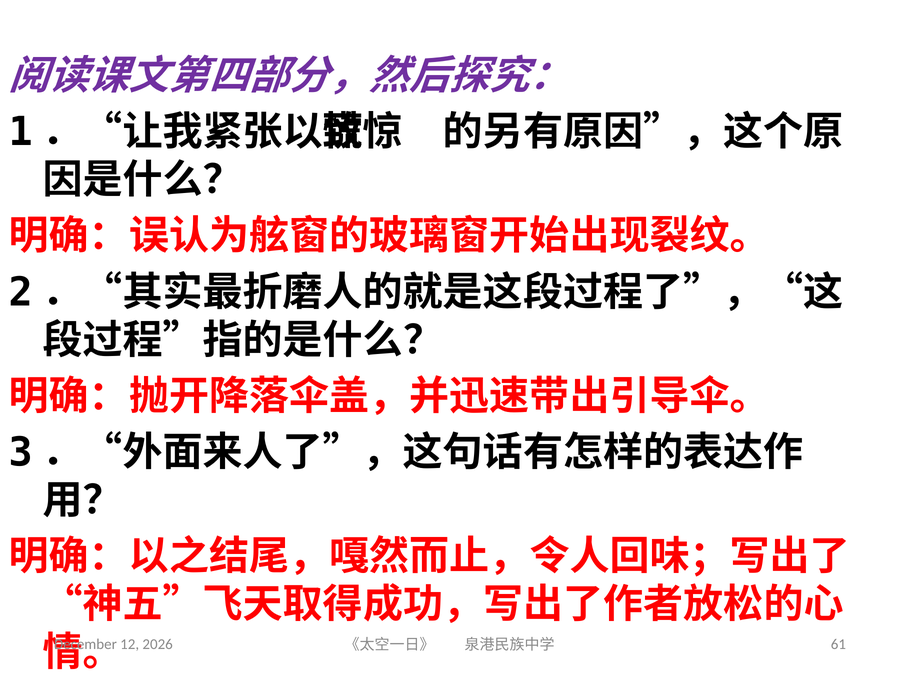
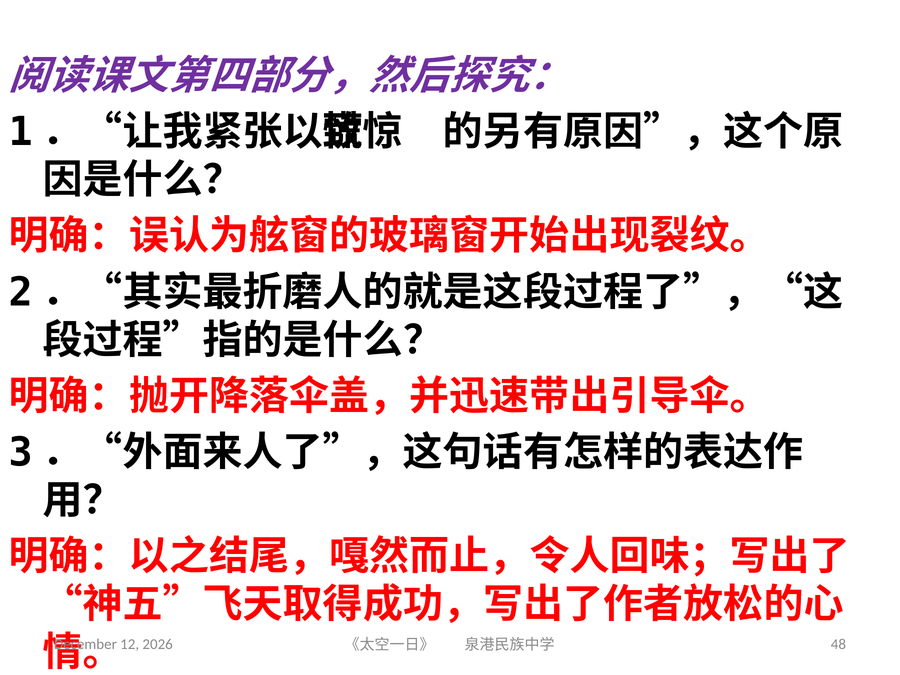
61: 61 -> 48 (838, 644)
